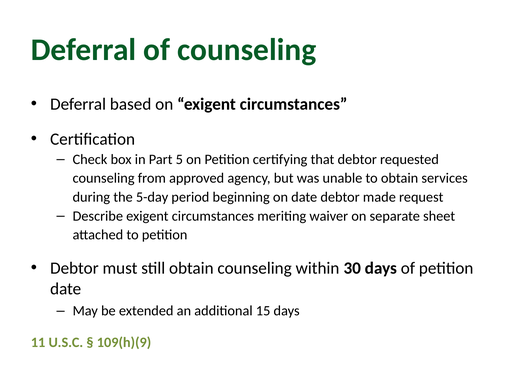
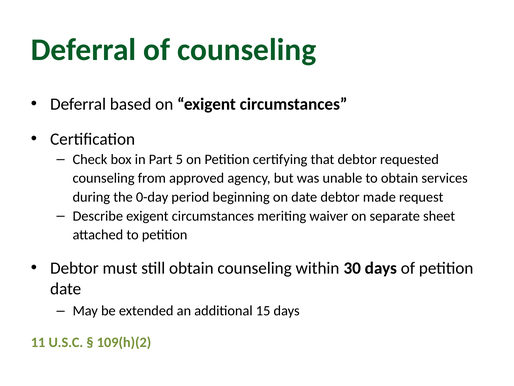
5-day: 5-day -> 0-day (152, 197)
109(h)(9: 109(h)(9 -> 109(h)(2 (124, 342)
